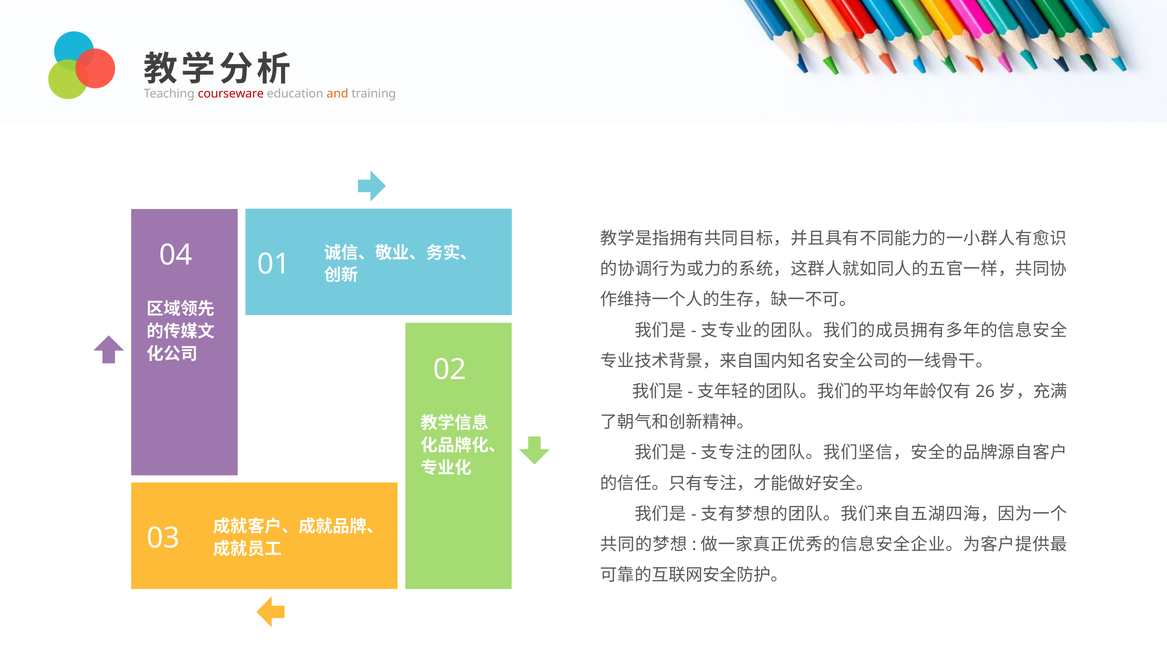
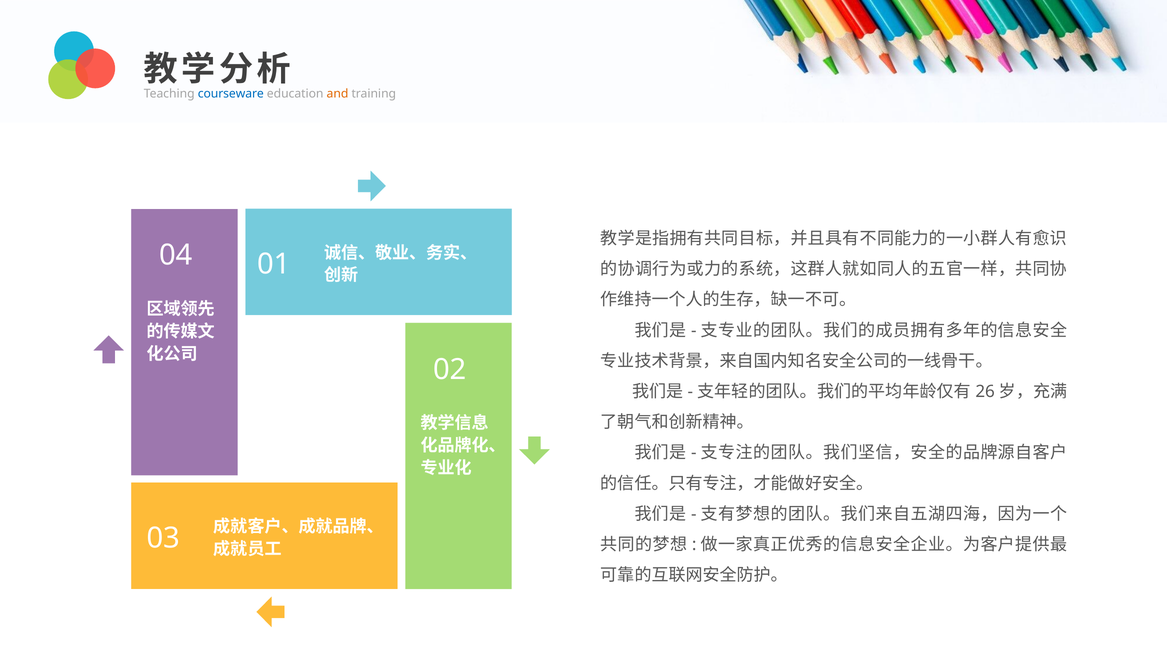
courseware colour: red -> blue (231, 94)
